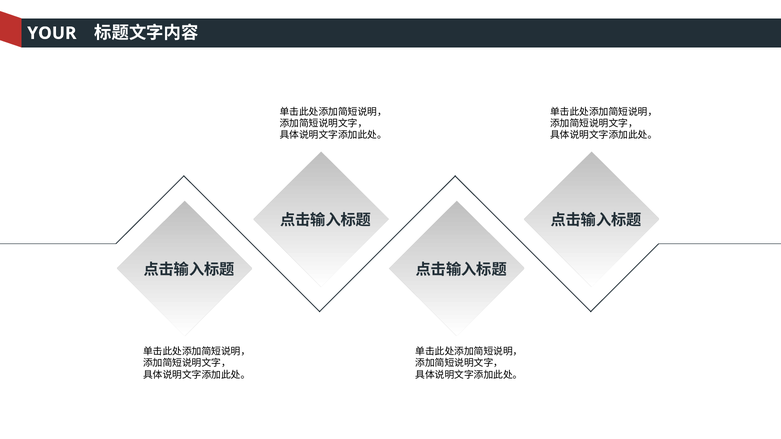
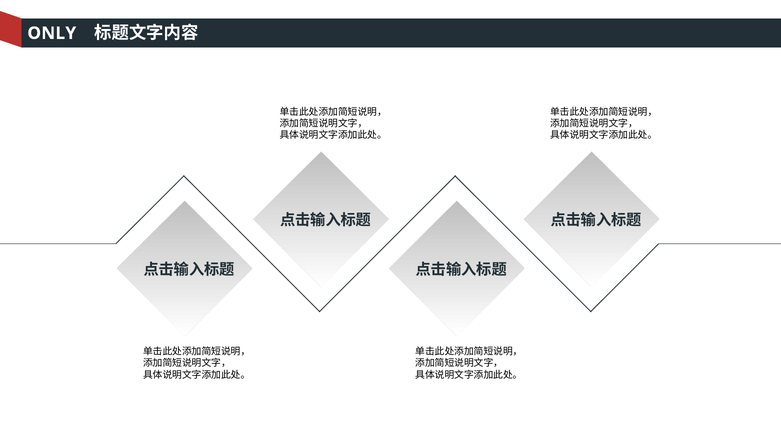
YOUR: YOUR -> ONLY (52, 33)
